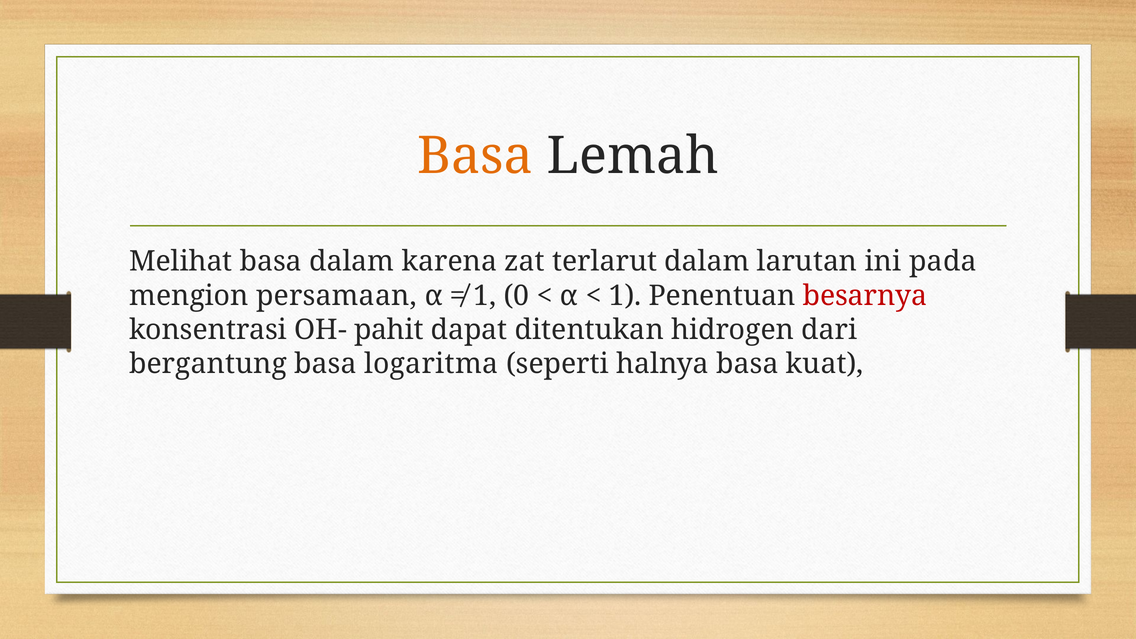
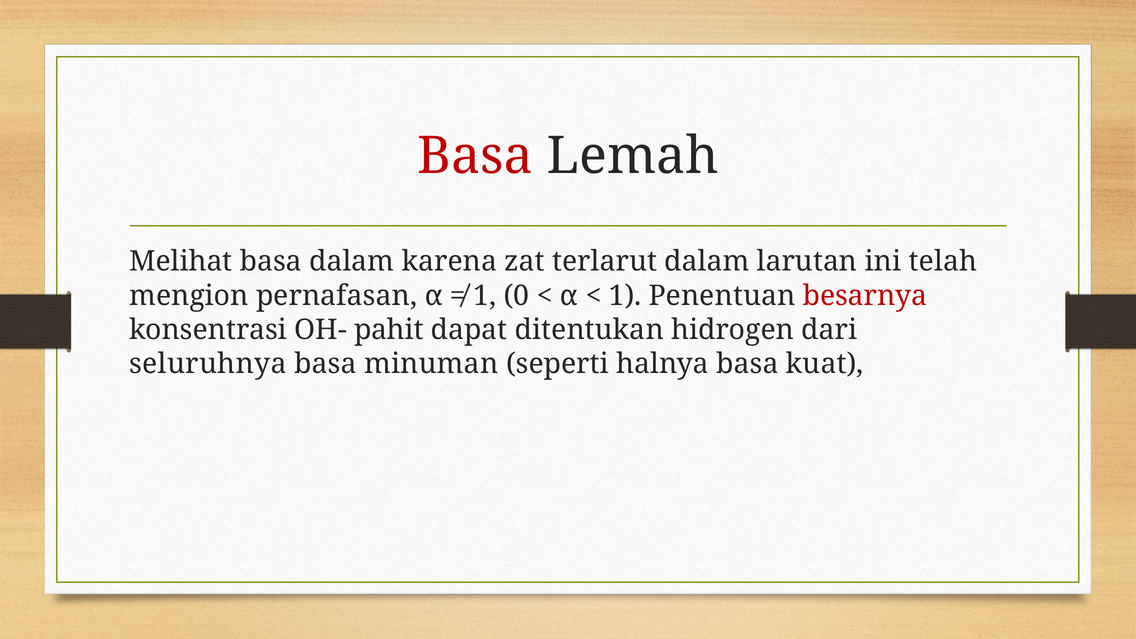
Basa colour: orange -> red (475, 156)
pada: pada -> telah (943, 262)
persamaan: persamaan -> pernafasan (337, 296)
bergantung: bergantung -> seluruhnya (208, 364)
logaritma: logaritma -> minuman (431, 364)
